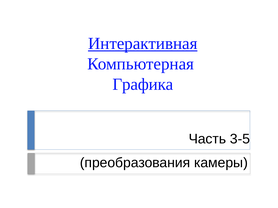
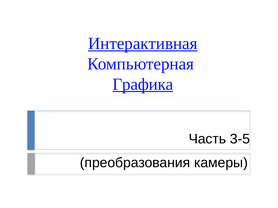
Графика underline: none -> present (143, 84)
